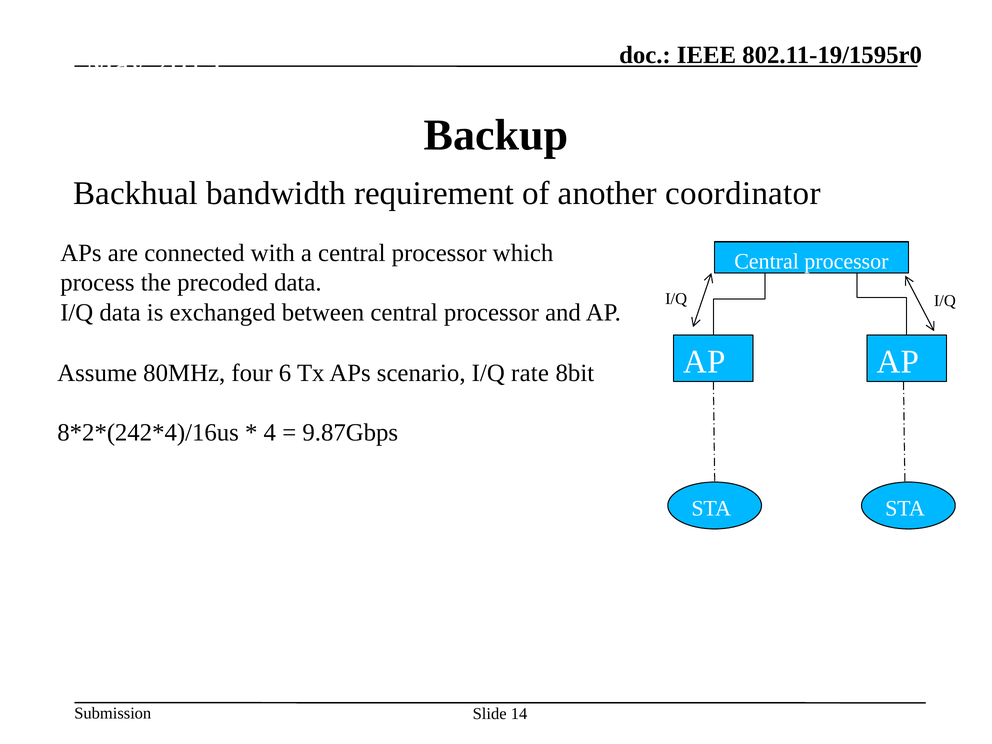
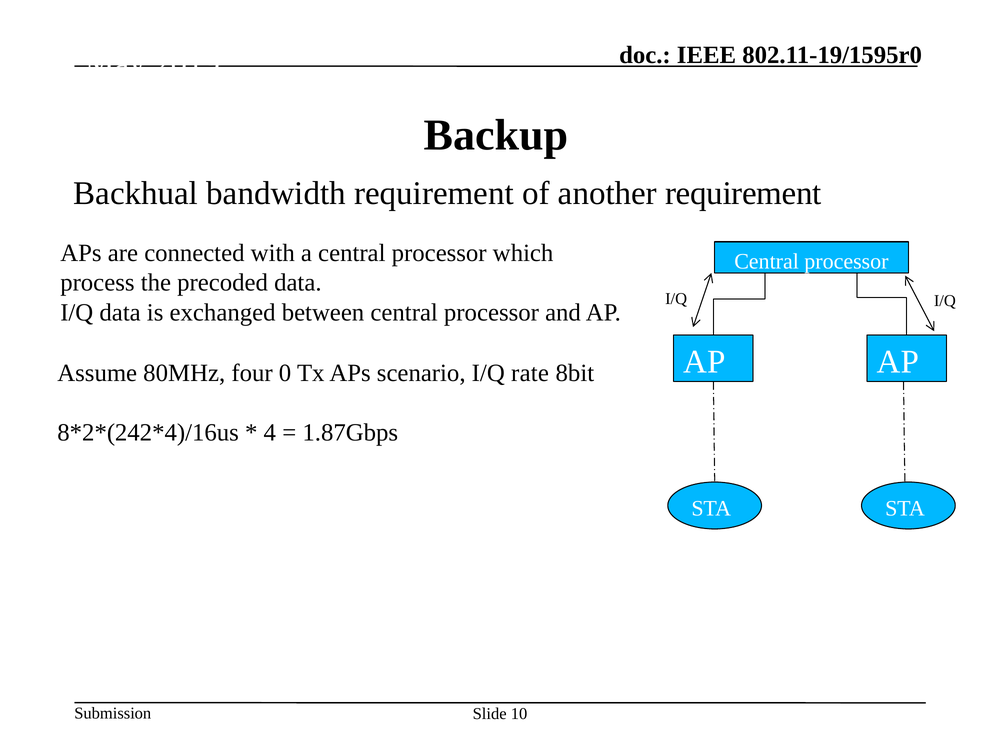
another coordinator: coordinator -> requirement (743, 193)
6: 6 -> 0 (285, 373)
9.87Gbps: 9.87Gbps -> 1.87Gbps (350, 433)
14: 14 -> 10 (519, 714)
